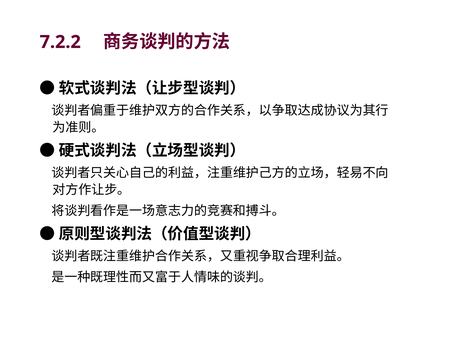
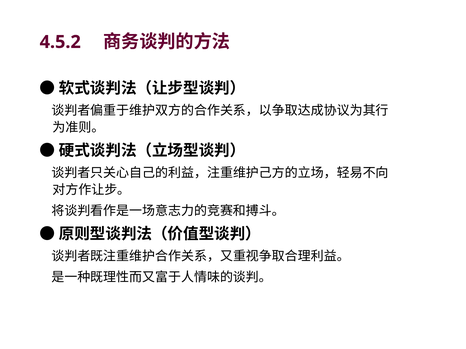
7.2.2: 7.2.2 -> 4.5.2 (60, 42)
